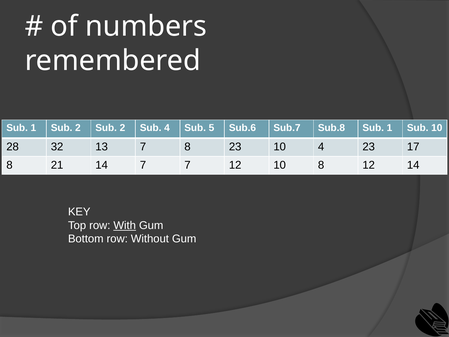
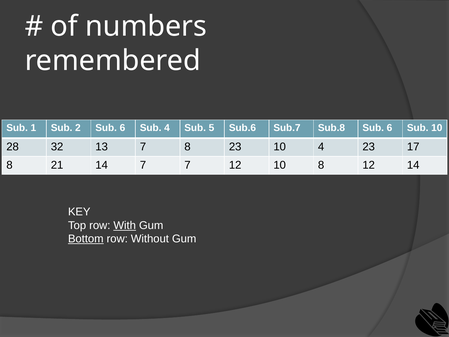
2 Sub 2: 2 -> 6 (122, 128)
Sub.8 Sub 1: 1 -> 6 (390, 128)
Bottom underline: none -> present (86, 239)
